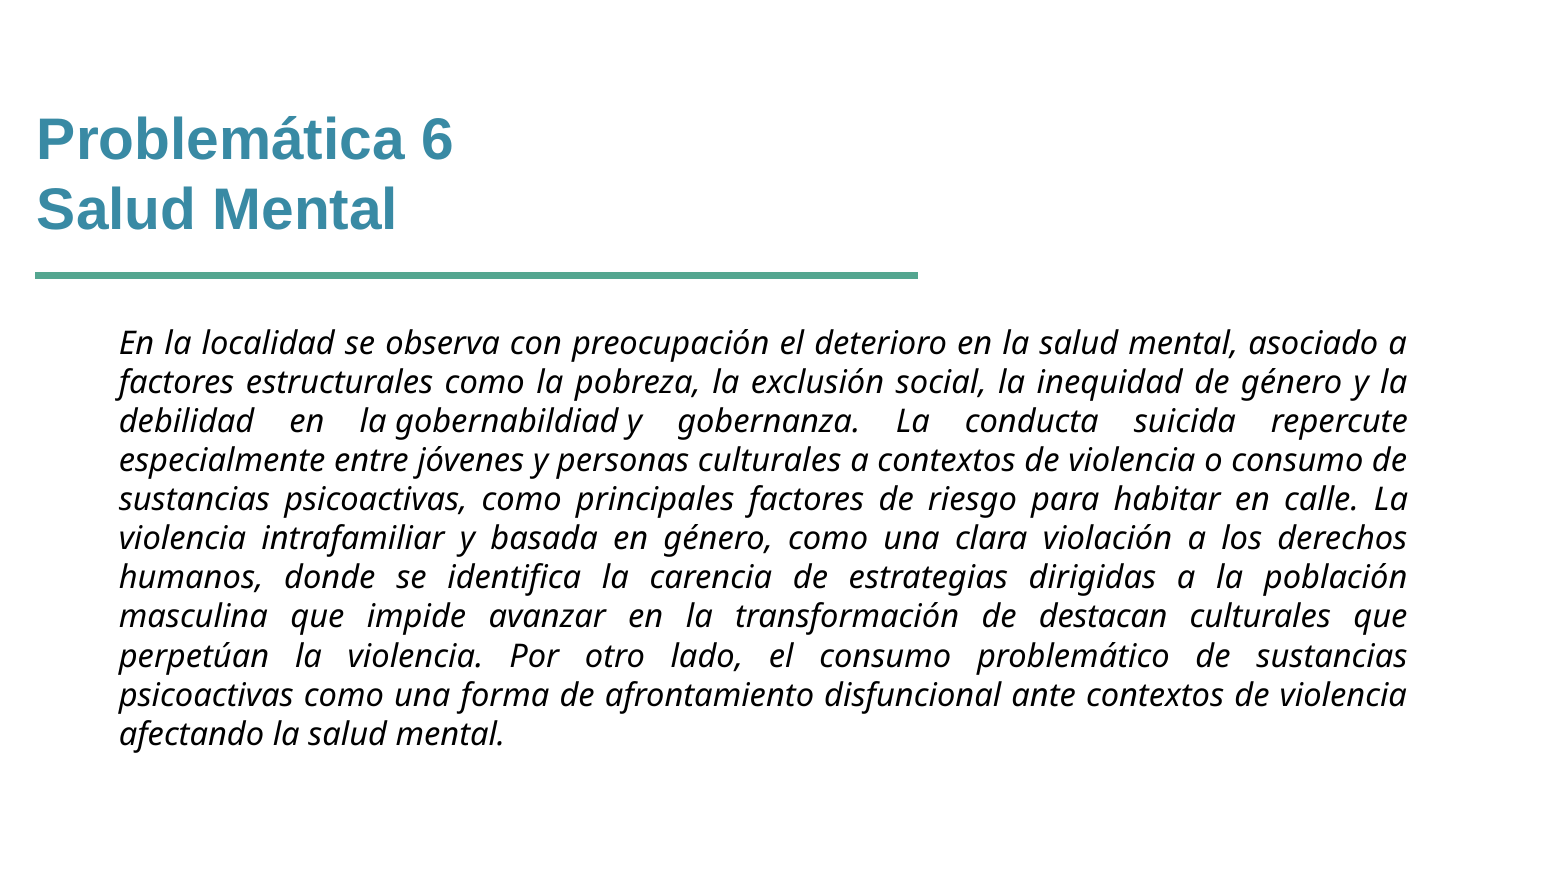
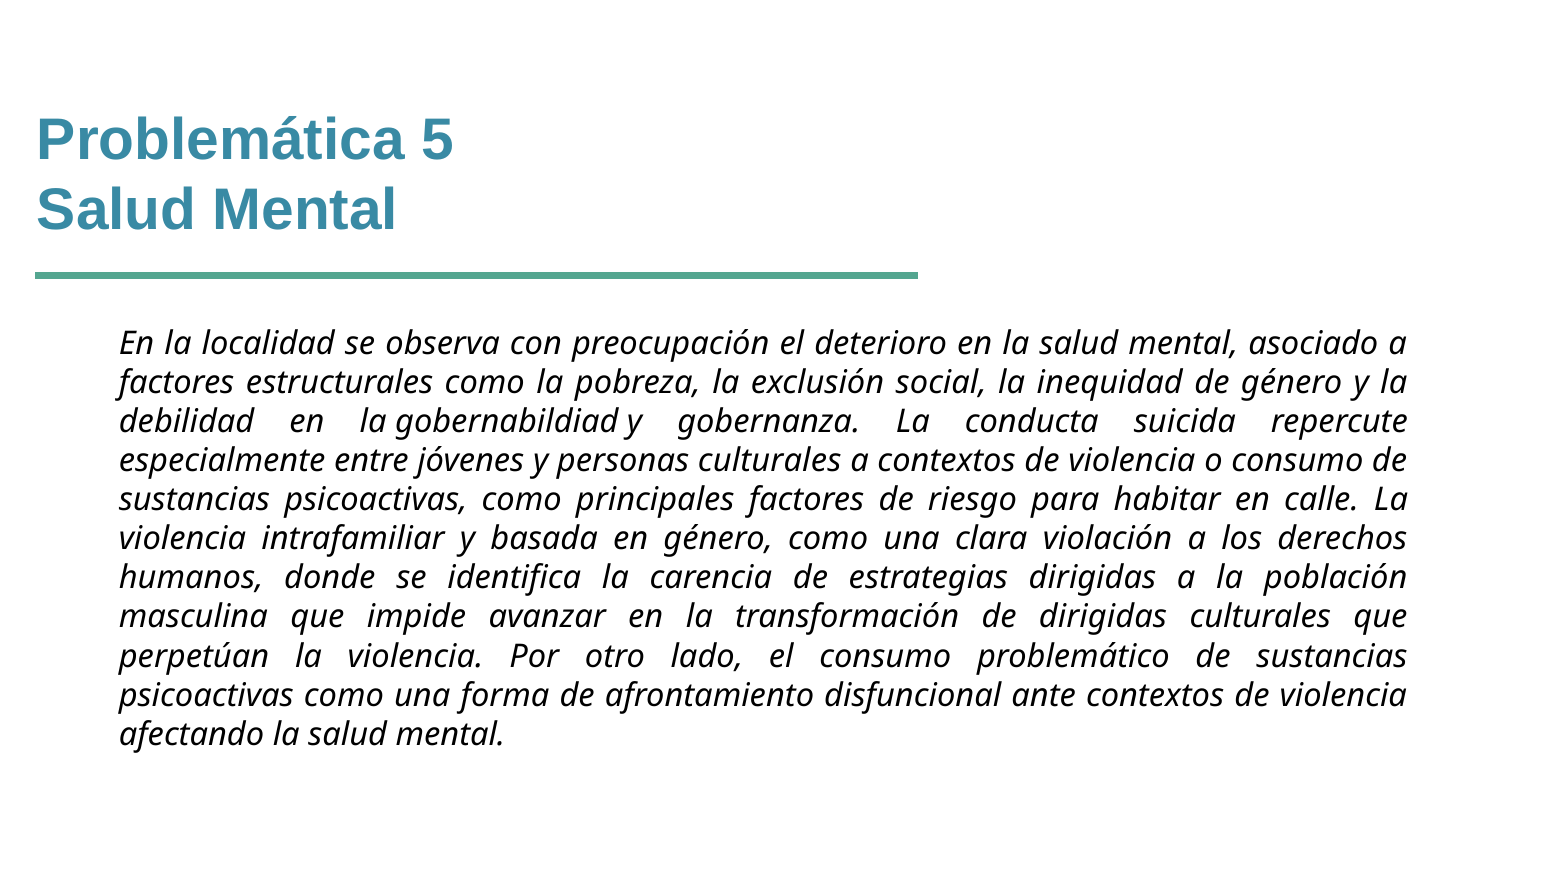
6: 6 -> 5 (437, 140)
de destacan: destacan -> dirigidas (1103, 617)
